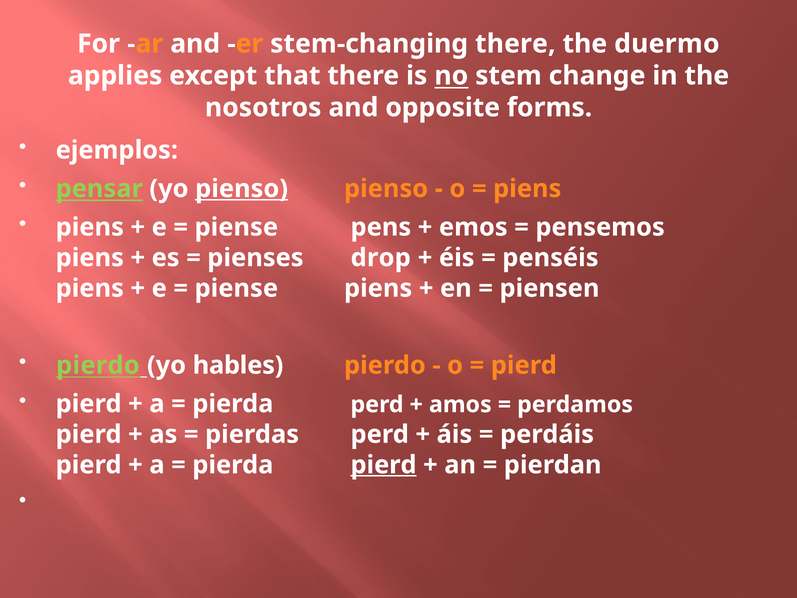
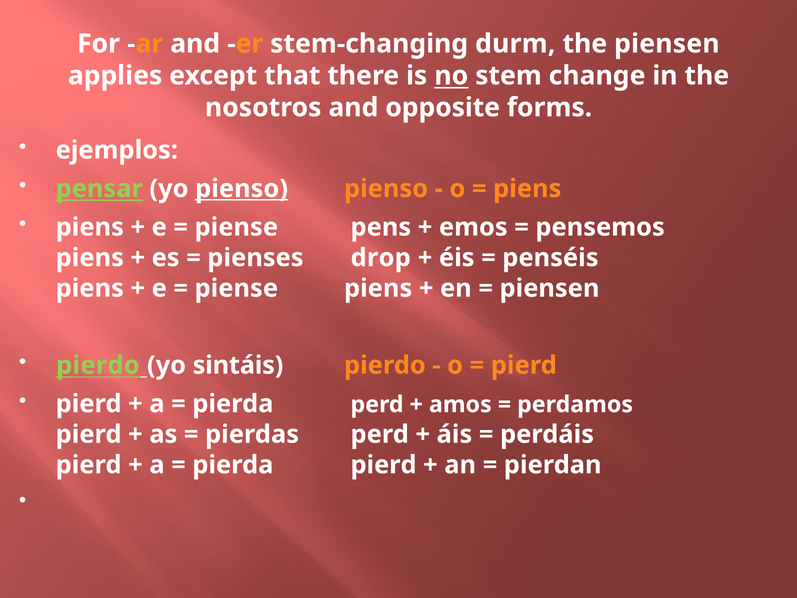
stem-changing there: there -> durm (515, 44)
the duermo: duermo -> piensen (667, 44)
hables: hables -> sintáis (238, 365)
pierd underline: present -> none (384, 465)
